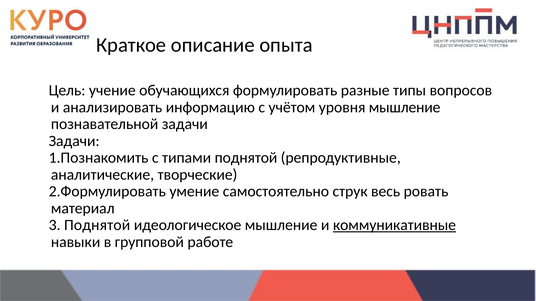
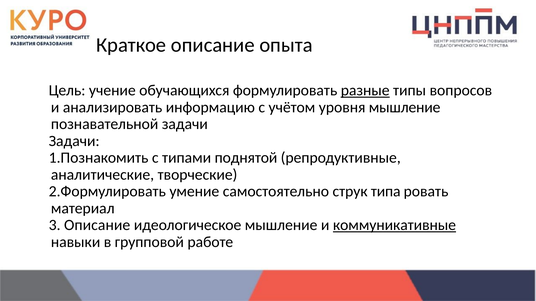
разные underline: none -> present (365, 91)
весь: весь -> типа (386, 192)
3 Поднятой: Поднятой -> Описание (97, 225)
